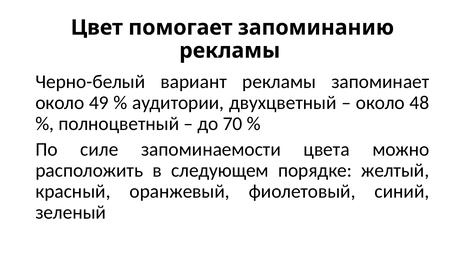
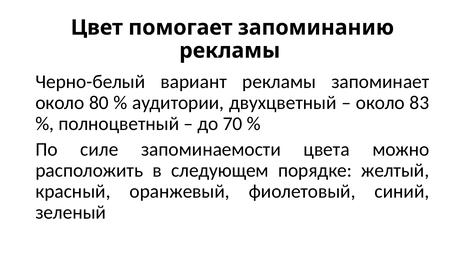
49: 49 -> 80 (99, 103)
48: 48 -> 83 (419, 103)
